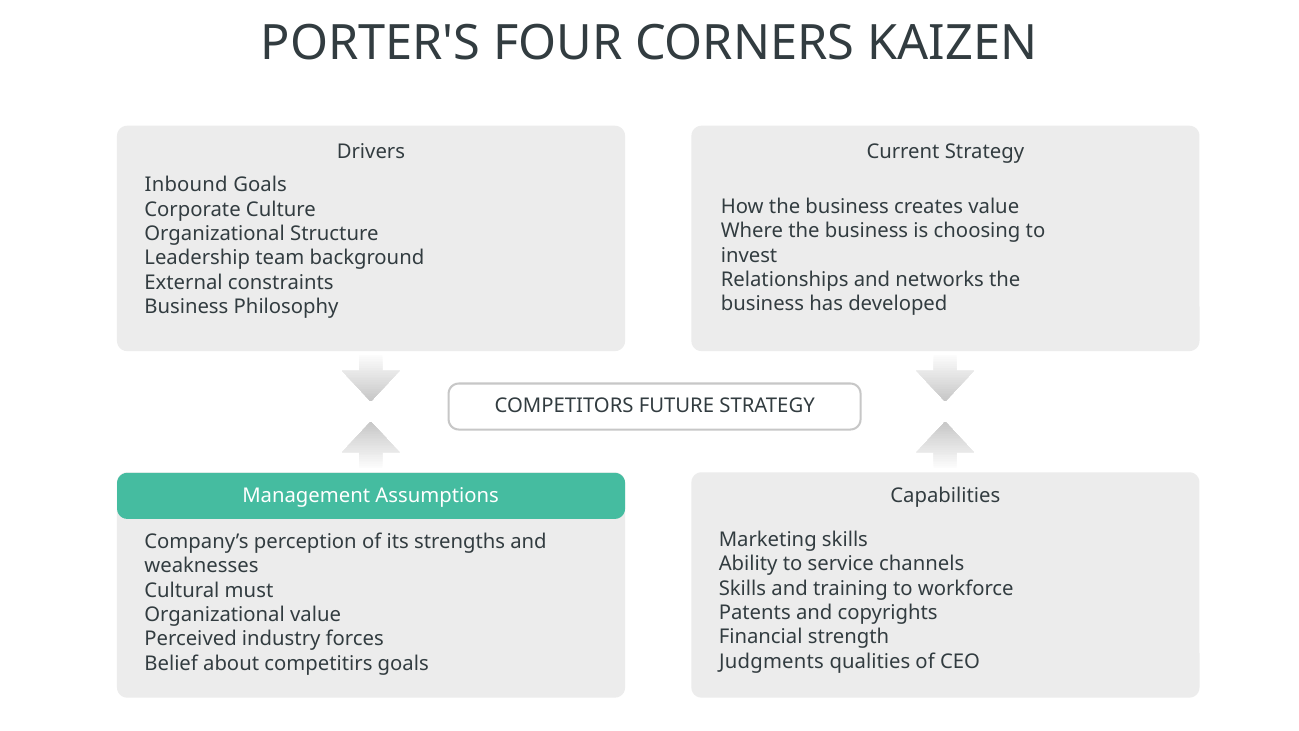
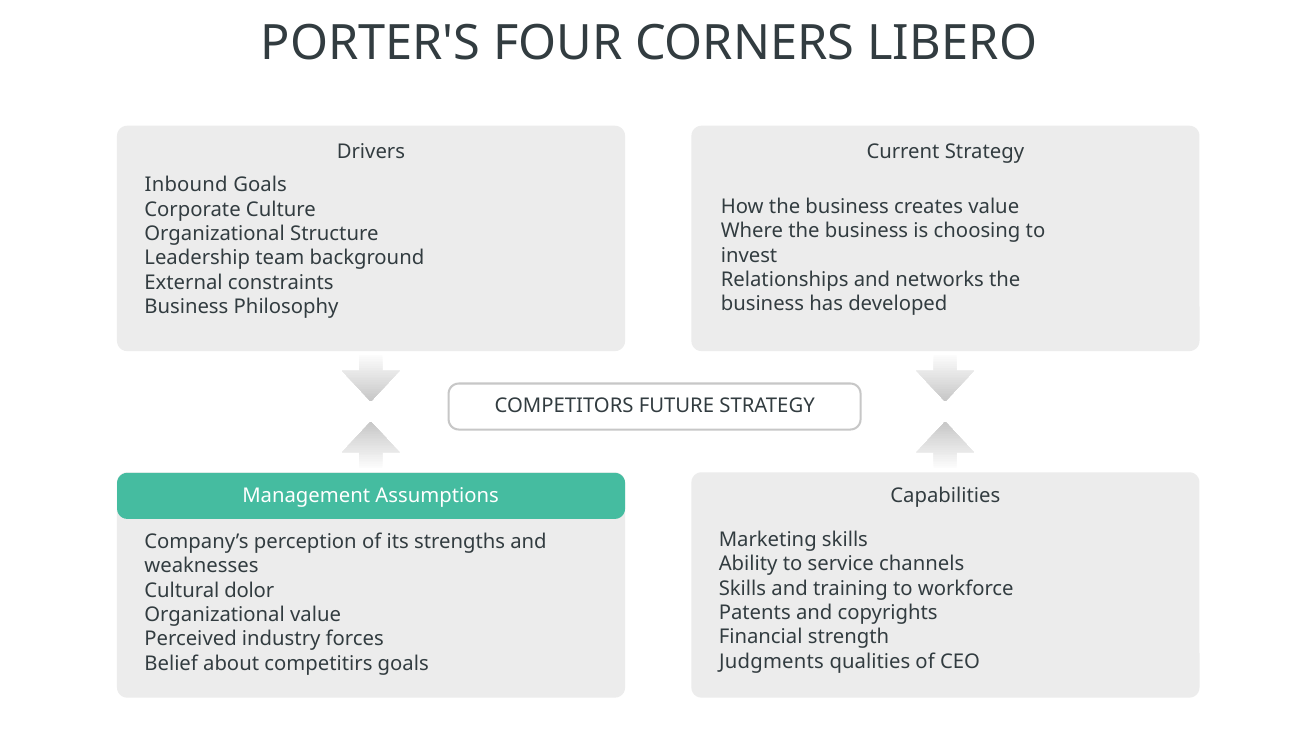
KAIZEN: KAIZEN -> LIBERO (952, 44)
must: must -> dolor (249, 590)
